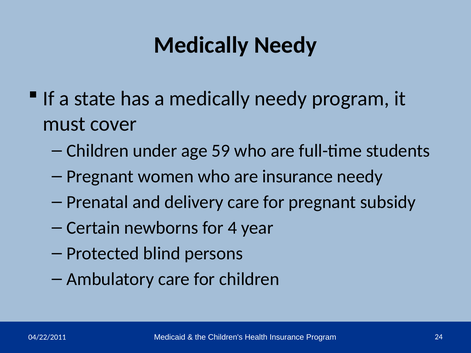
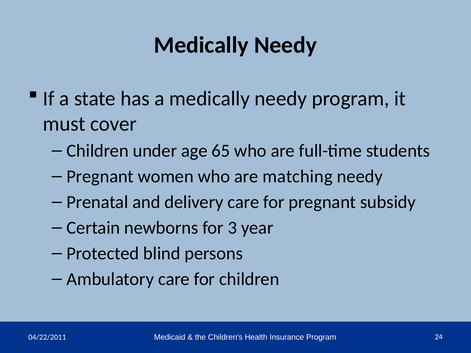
59: 59 -> 65 (221, 151)
are insurance: insurance -> matching (298, 177)
4: 4 -> 3 (232, 228)
